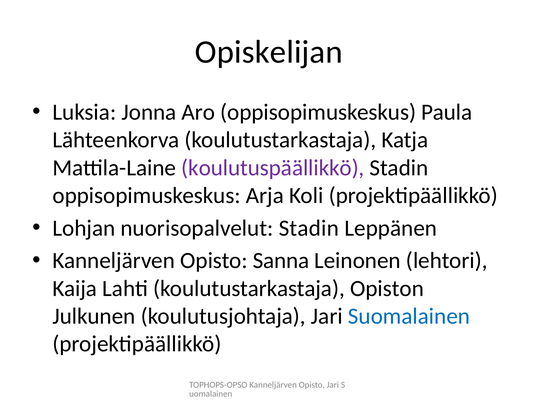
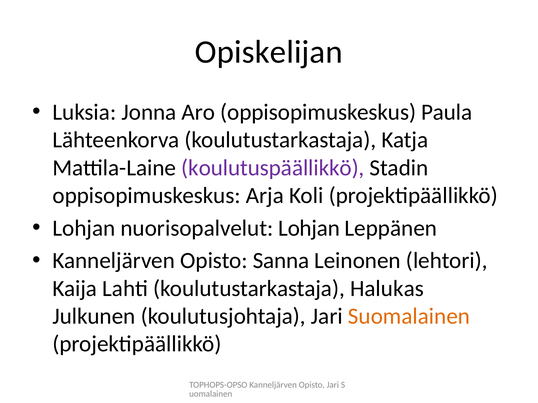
nuorisopalvelut Stadin: Stadin -> Lohjan (309, 228)
Opiston: Opiston -> Halukas (387, 289)
Suomalainen colour: blue -> orange (409, 317)
